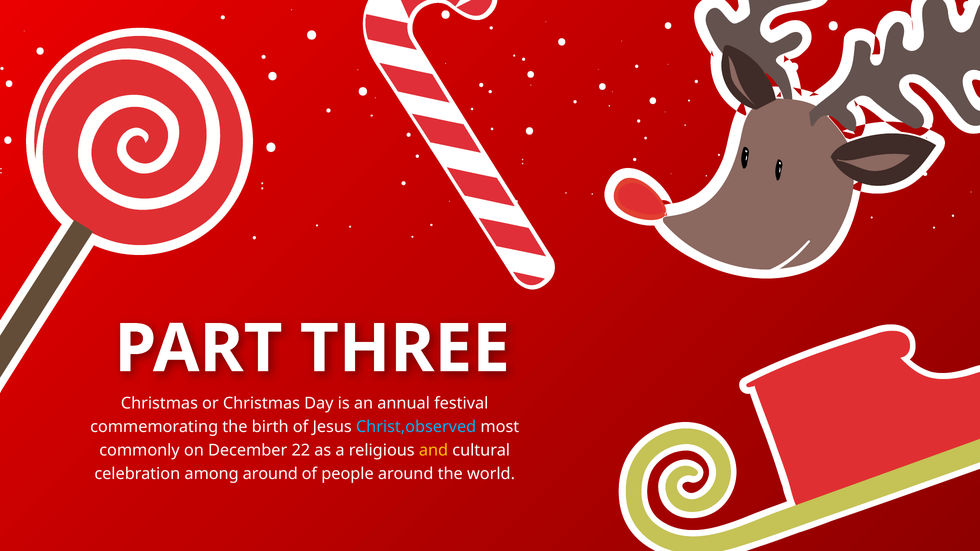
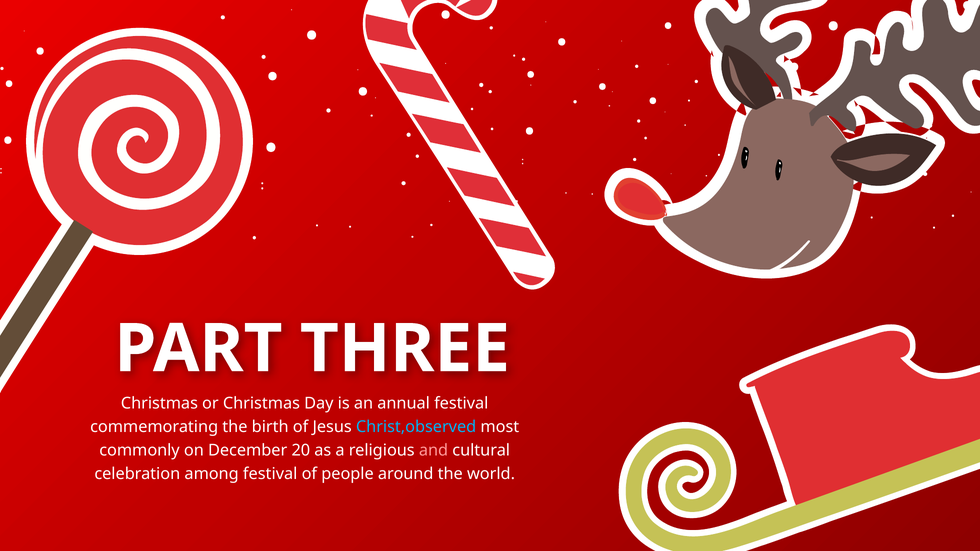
22: 22 -> 20 (301, 450)
and colour: yellow -> pink (434, 450)
among around: around -> festival (270, 474)
